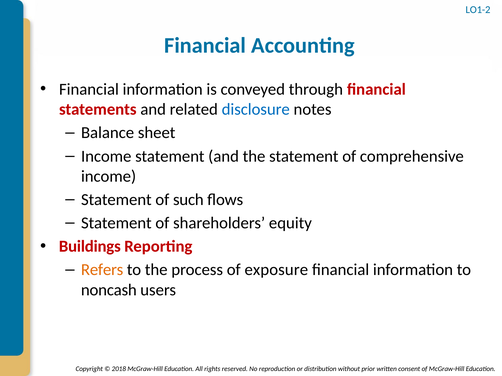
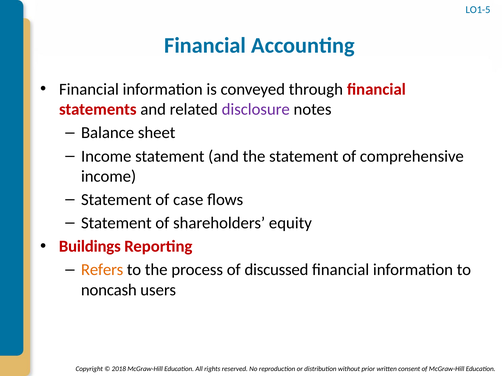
LO1-2: LO1-2 -> LO1-5 (478, 10)
disclosure colour: blue -> purple (256, 110)
such: such -> case (188, 200)
exposure: exposure -> discussed (276, 270)
